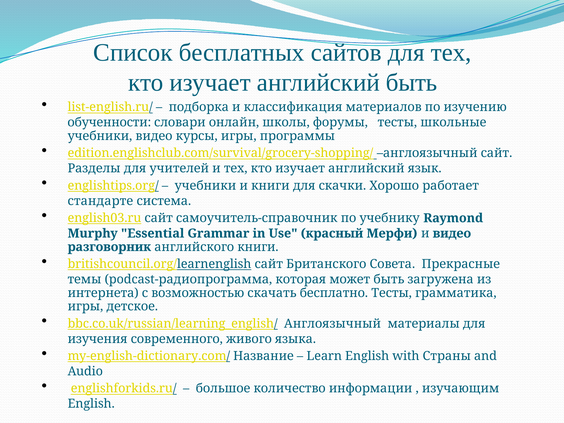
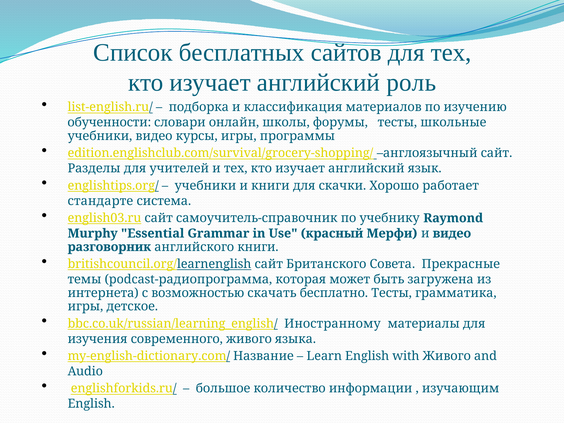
английский быть: быть -> роль (411, 83)
bbc.co.uk/russian/learning_english/ Англоязычный: Англоязычный -> Иностранному (332, 324)
with Страны: Страны -> Живого (447, 356)
